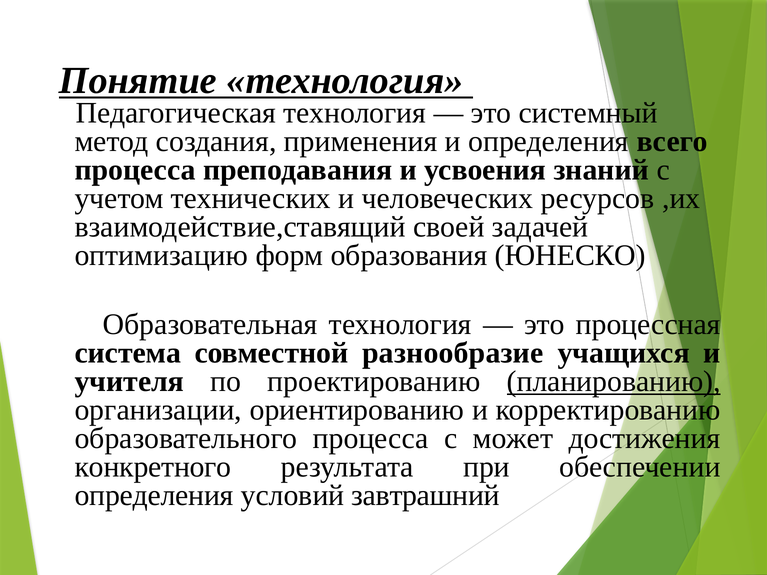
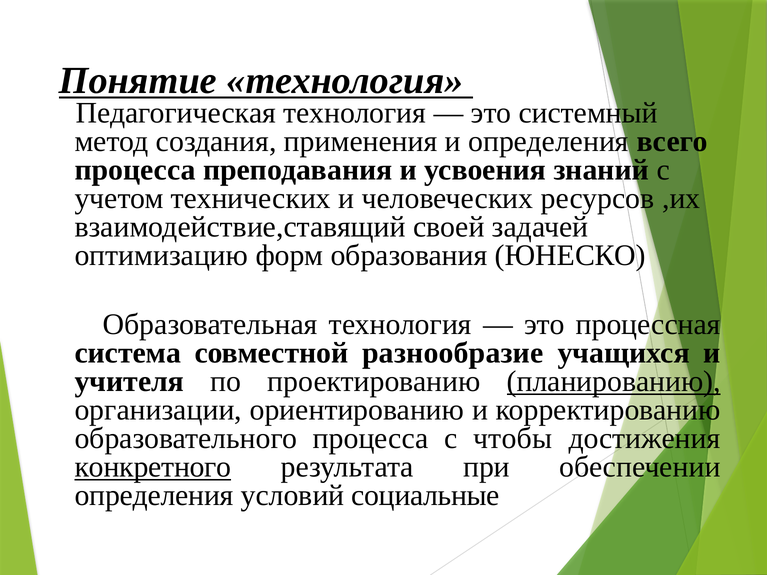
может: может -> чтобы (513, 439)
конкретного underline: none -> present (153, 467)
завтрашний: завтрашний -> социальные (426, 496)
